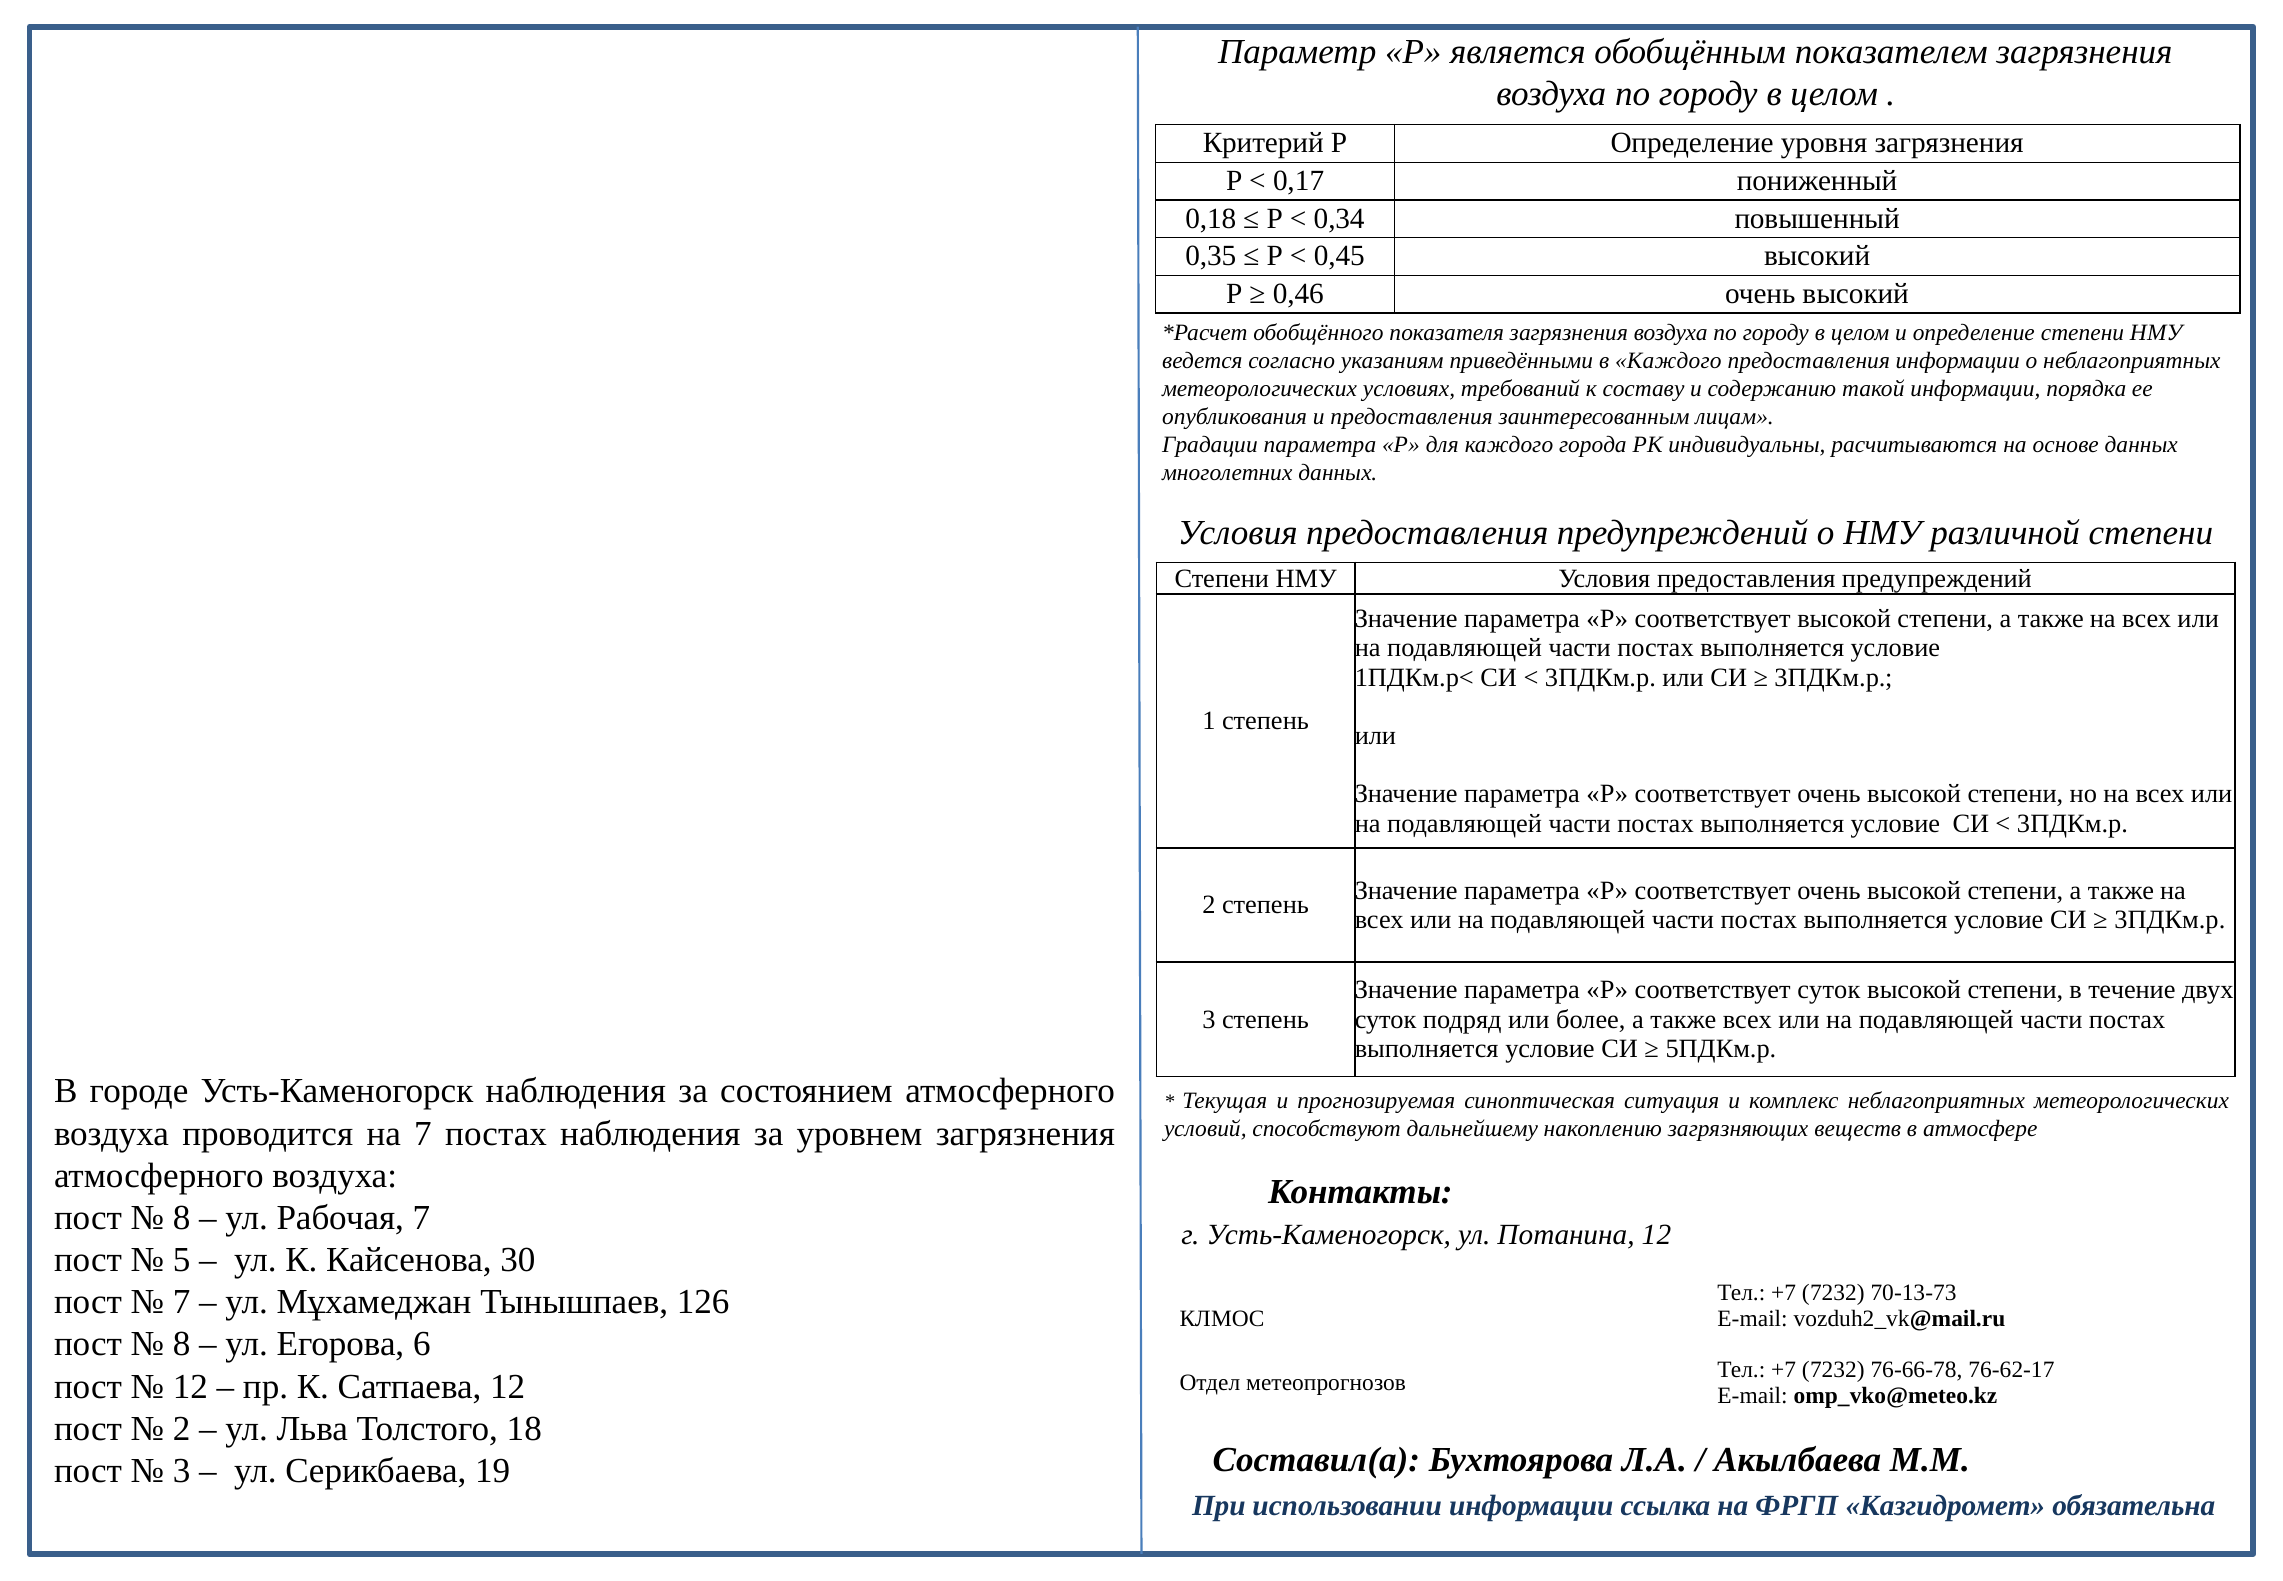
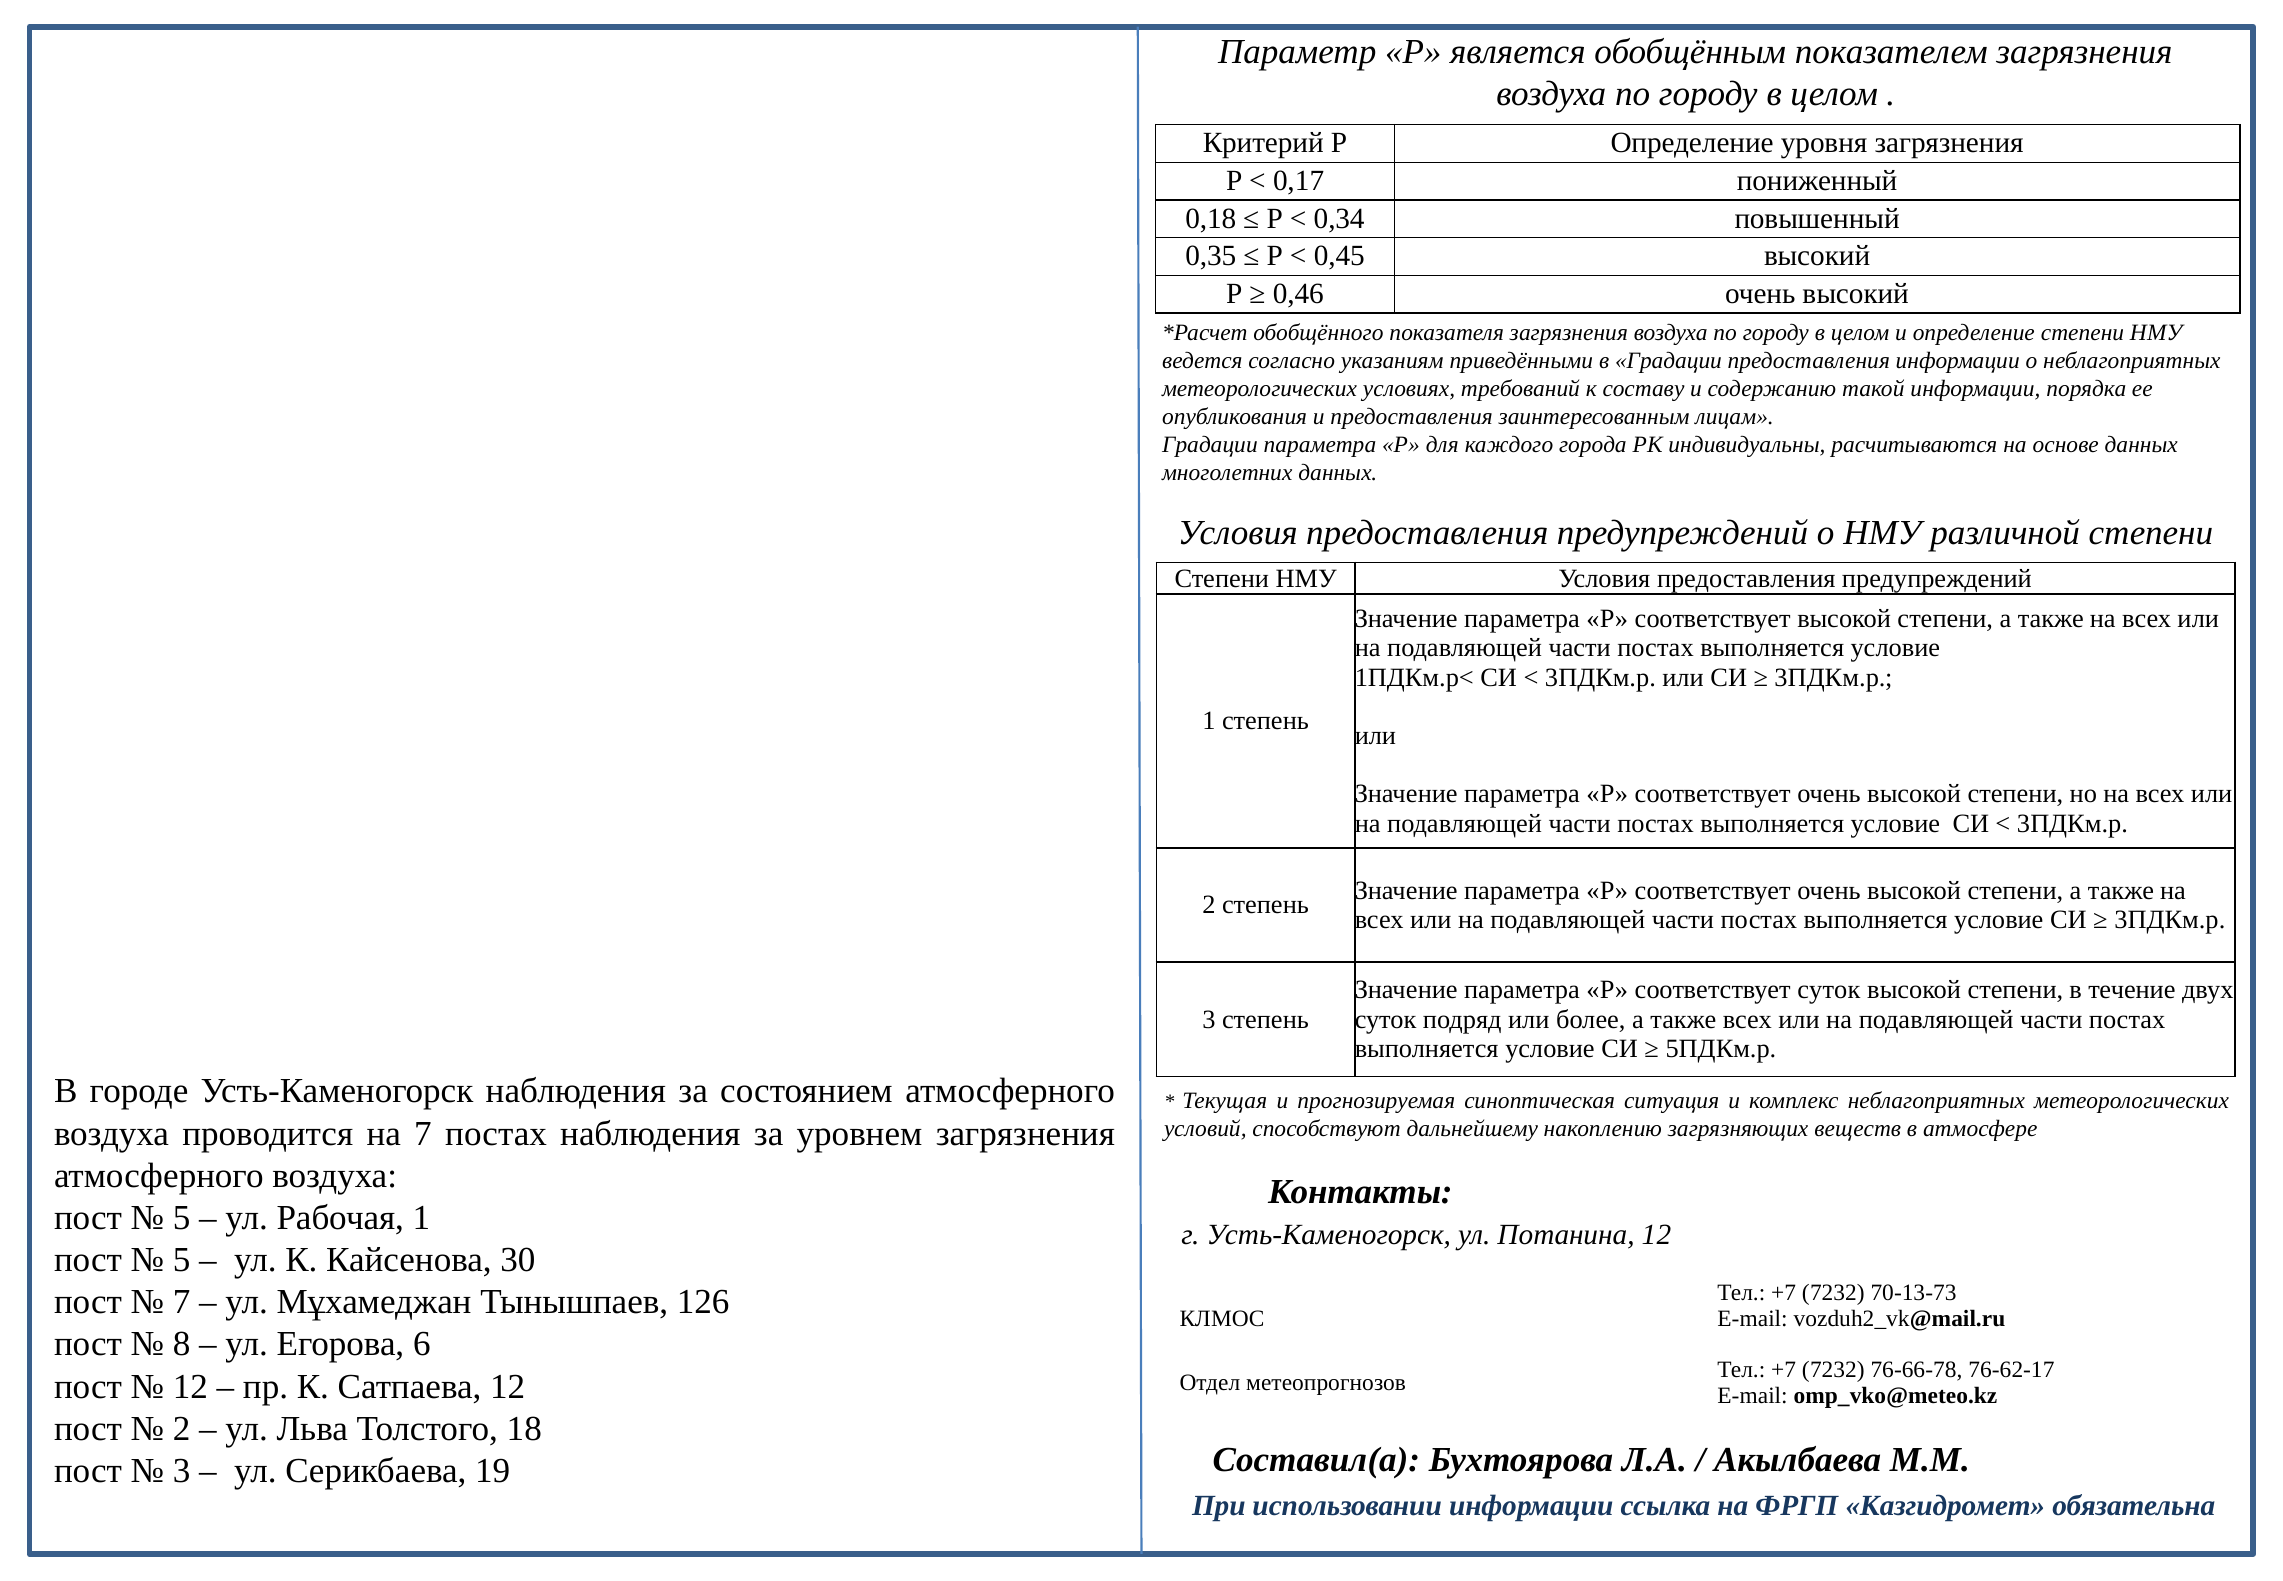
в Каждого: Каждого -> Градации (1668, 361)
8: 8 -> 5 (182, 1217)
Рабочая 7: 7 -> 1 (422, 1217)
